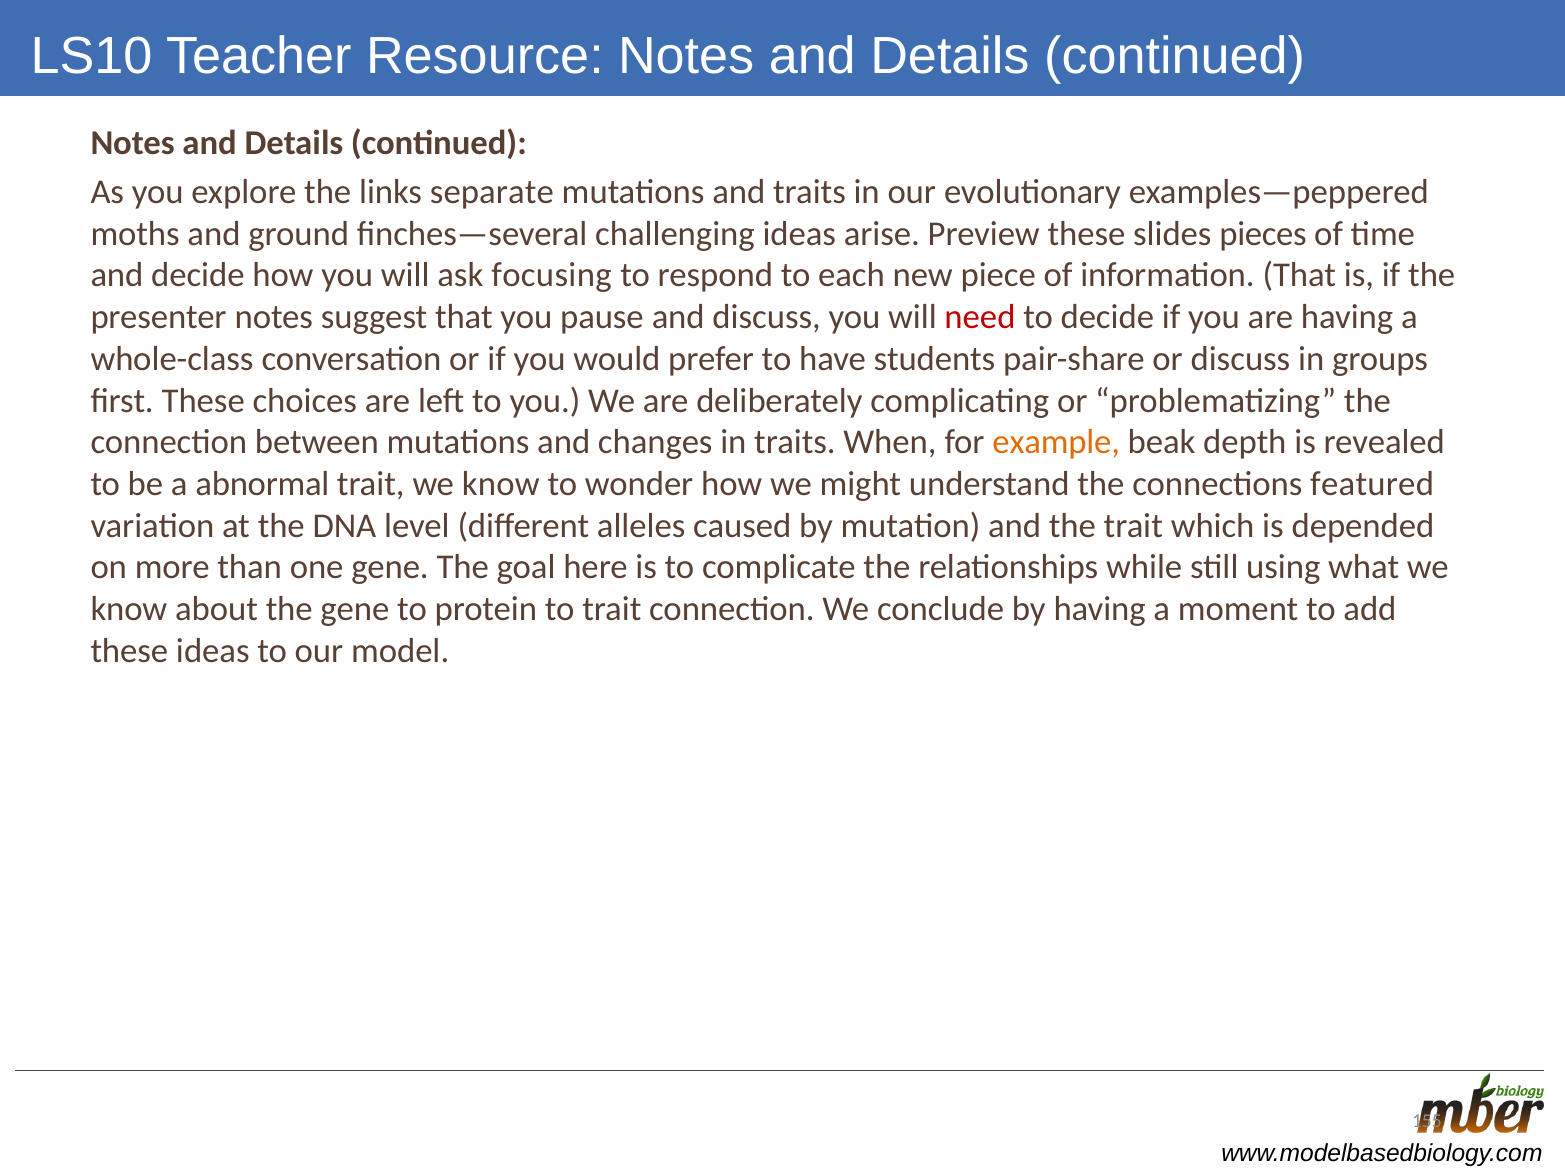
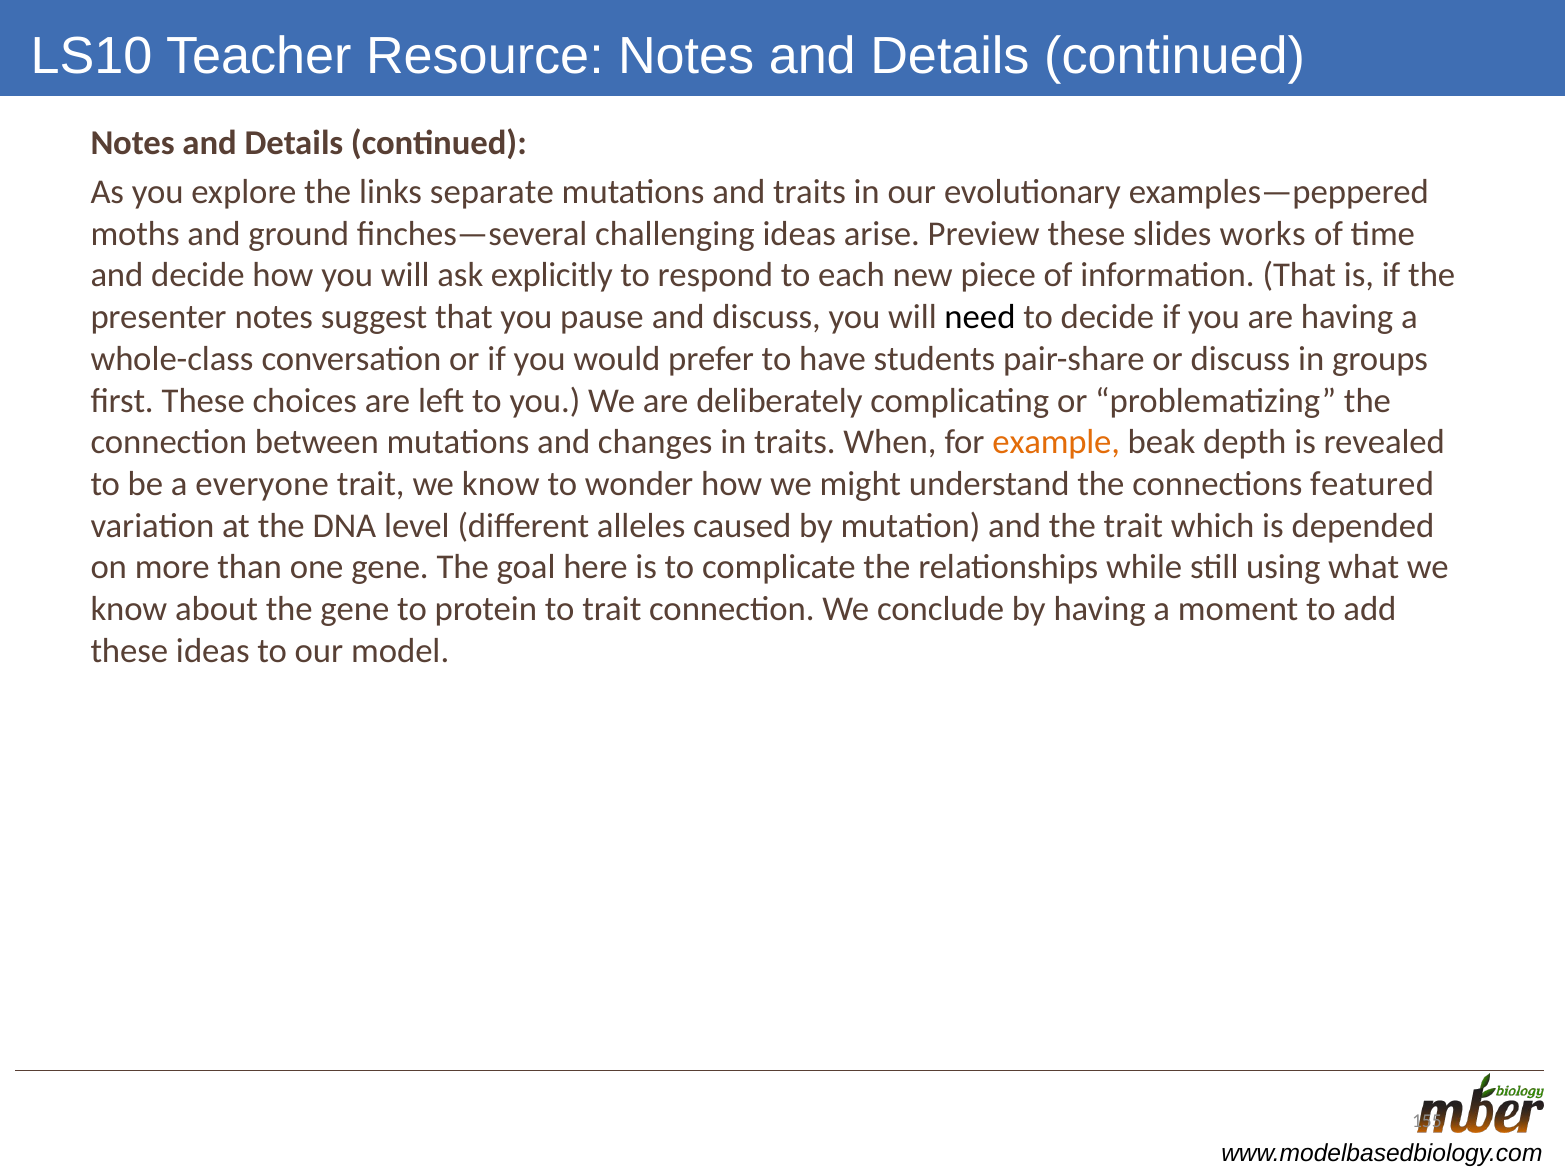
pieces: pieces -> works (1263, 234)
focusing: focusing -> explicitly (552, 275)
need colour: red -> black (980, 317)
abnormal: abnormal -> everyone (262, 484)
